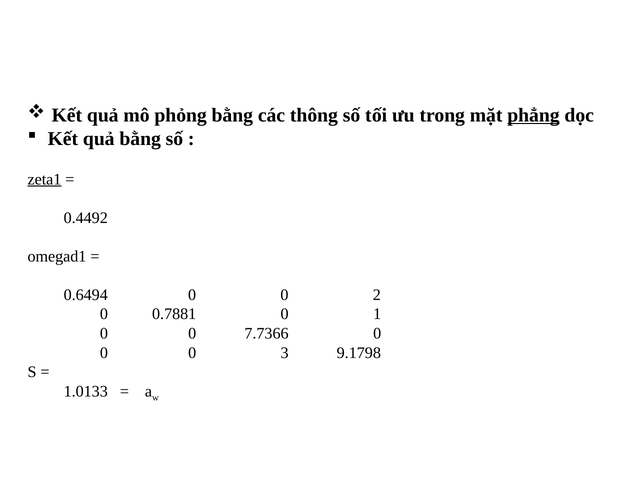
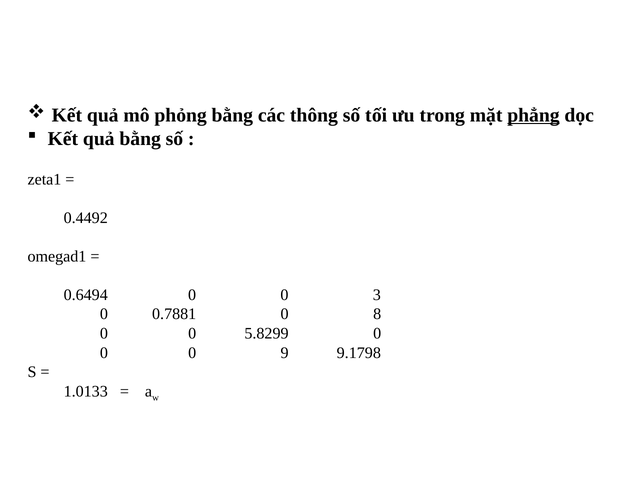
zeta1 underline: present -> none (44, 179)
2: 2 -> 3 (377, 295)
1: 1 -> 8 (377, 314)
7.7366: 7.7366 -> 5.8299 (266, 334)
3: 3 -> 9 (285, 353)
